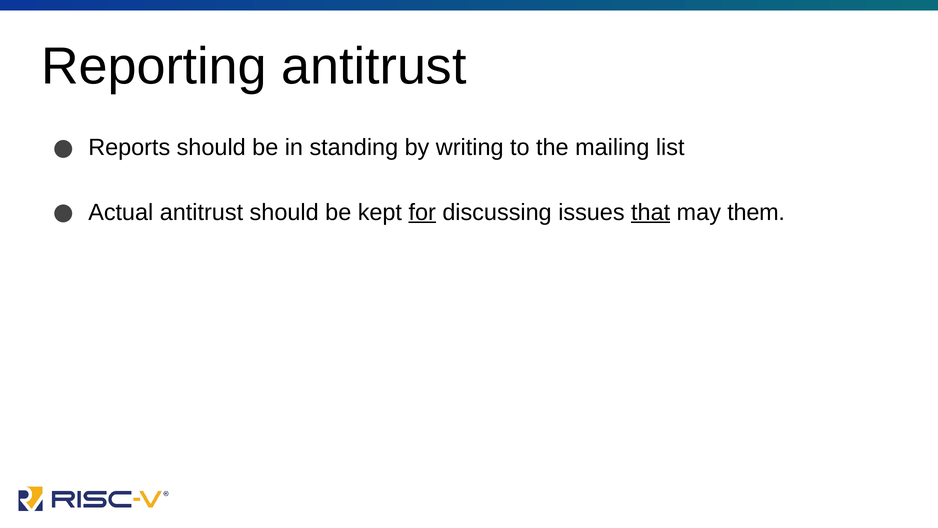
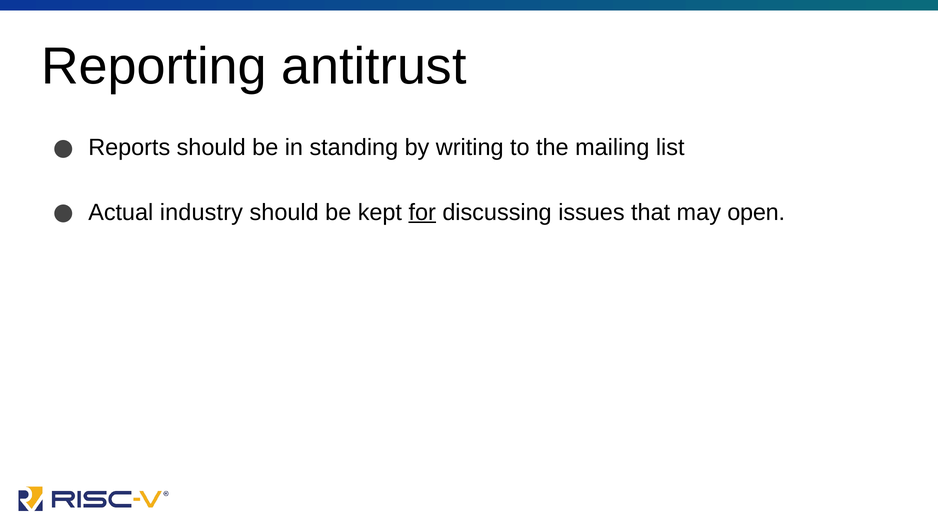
Actual antitrust: antitrust -> industry (201, 212)
that underline: present -> none (651, 212)
them: them -> open (756, 212)
